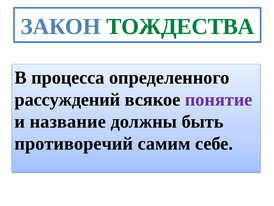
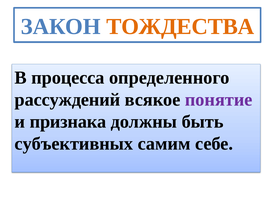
ТОЖДЕСТВА colour: green -> orange (180, 27)
название: название -> признака (68, 121)
противоречий: противоречий -> субъективных (74, 143)
